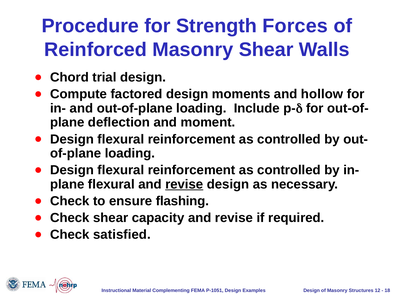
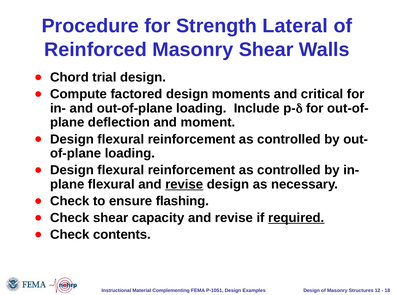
Forces: Forces -> Lateral (295, 26)
hollow: hollow -> critical (322, 94)
required underline: none -> present (296, 218)
satisfied: satisfied -> contents (122, 235)
